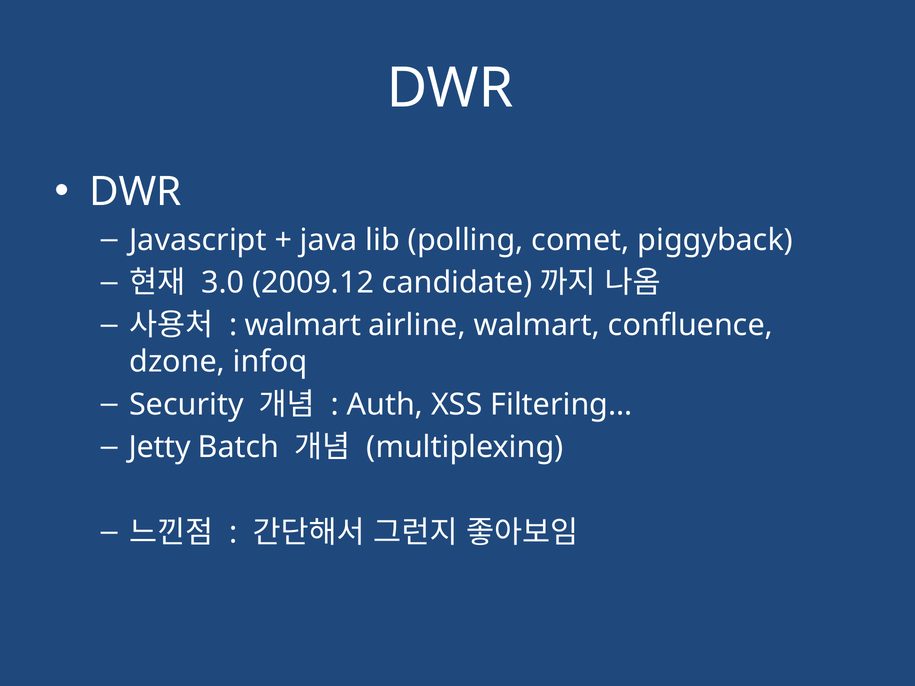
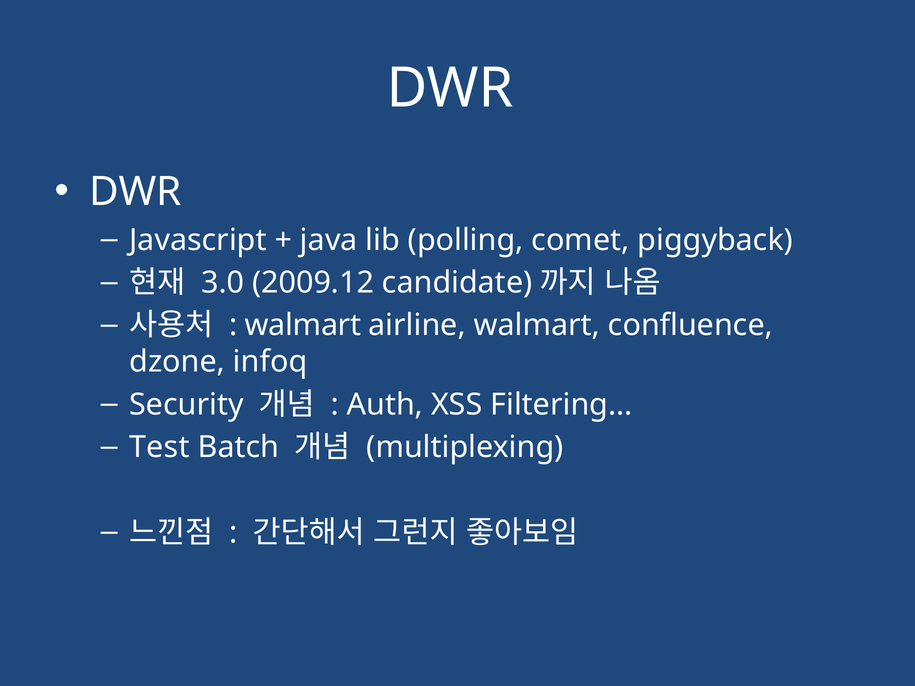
Jetty: Jetty -> Test (159, 447)
